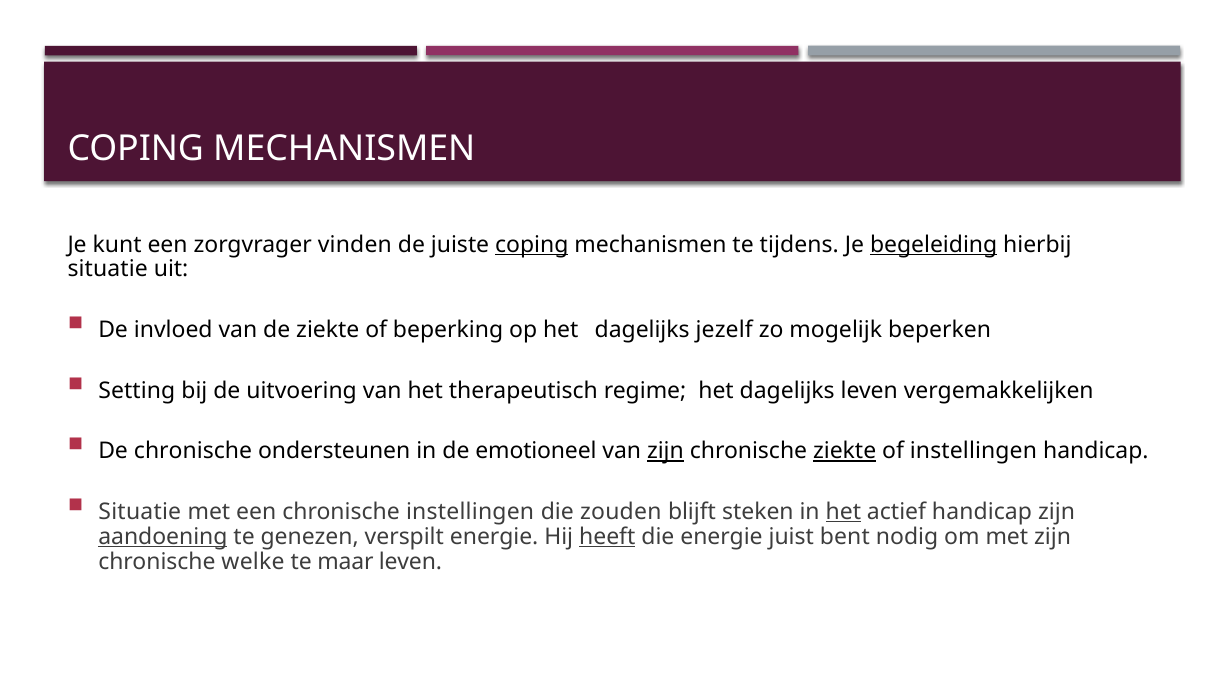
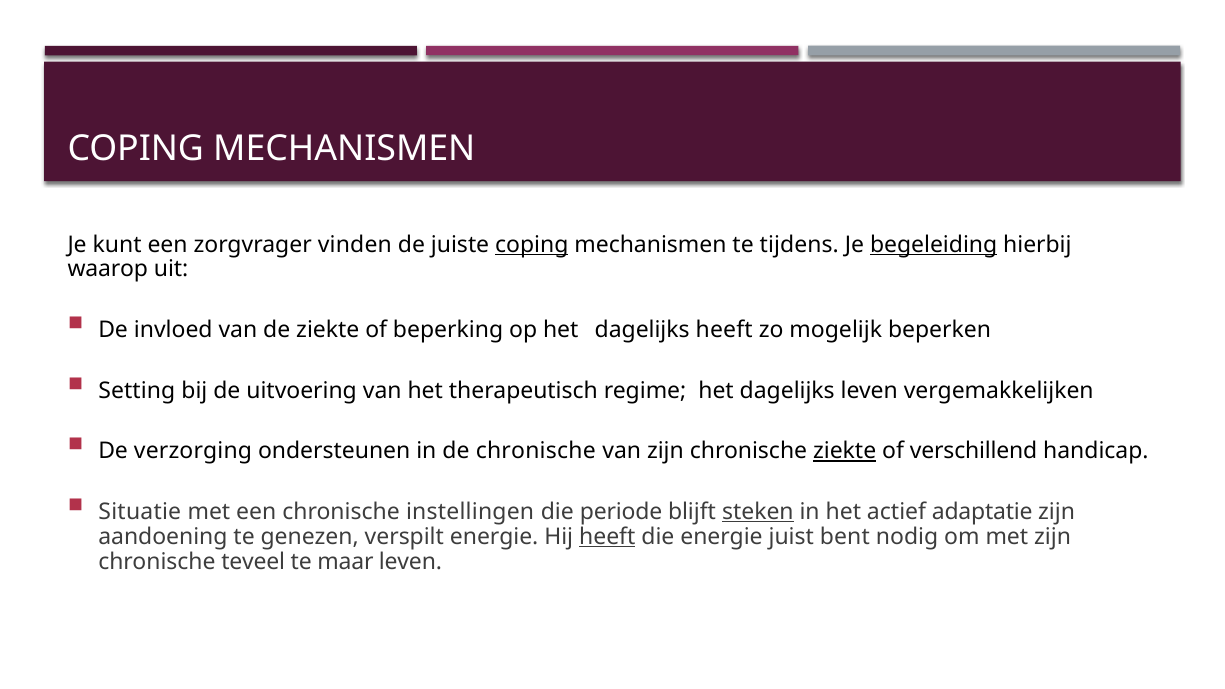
situatie: situatie -> waarop (108, 269)
dagelijks jezelf: jezelf -> heeft (724, 330)
De chronische: chronische -> verzorging (193, 451)
de emotioneel: emotioneel -> chronische (536, 451)
zijn underline: present -> none (665, 451)
of instellingen: instellingen -> verschillend (974, 451)
zouden: zouden -> periode (621, 512)
steken underline: none -> present (758, 512)
het underline: present -> none (843, 512)
actief handicap: handicap -> adaptatie (982, 512)
aandoening underline: present -> none (163, 537)
welke: welke -> teveel (253, 561)
